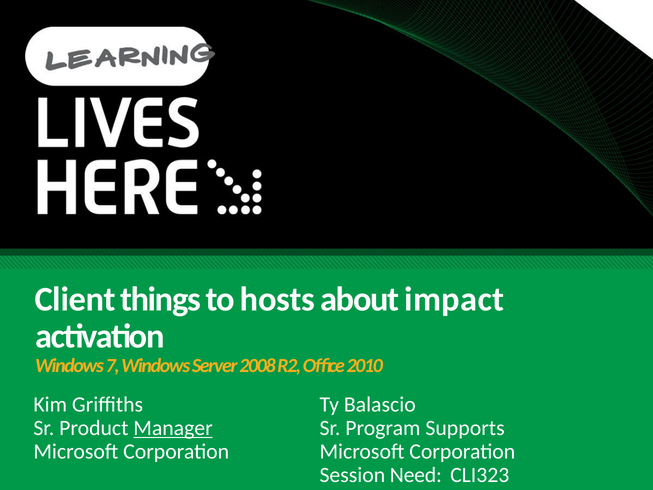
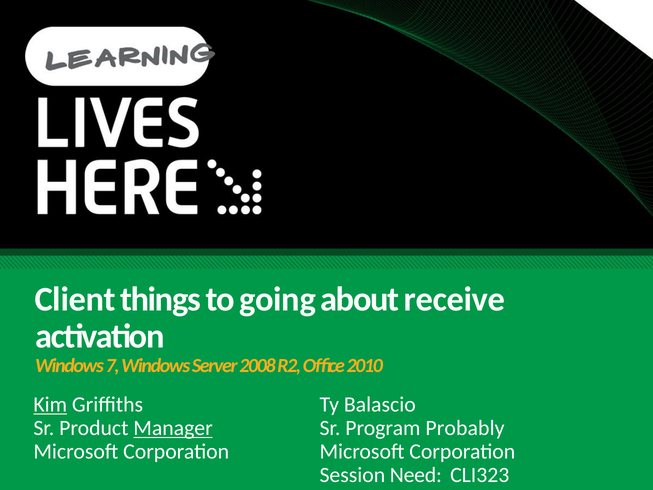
hosts: hosts -> going (278, 299)
impact: impact -> receive (455, 299)
Kim underline: none -> present (50, 404)
Supports: Supports -> Probably (465, 428)
